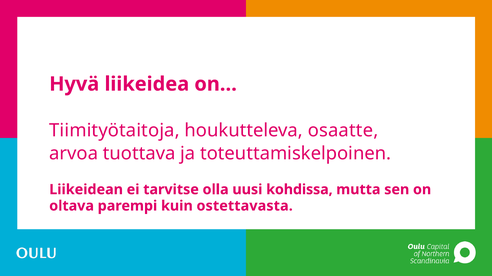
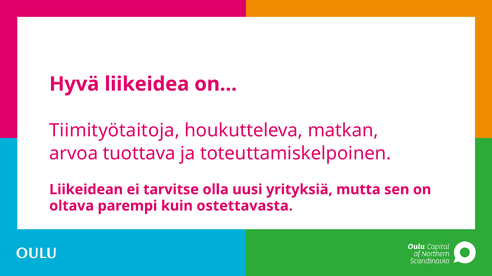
osaatte: osaatte -> matkan (343, 131)
kohdissa: kohdissa -> yrityksiä (299, 190)
